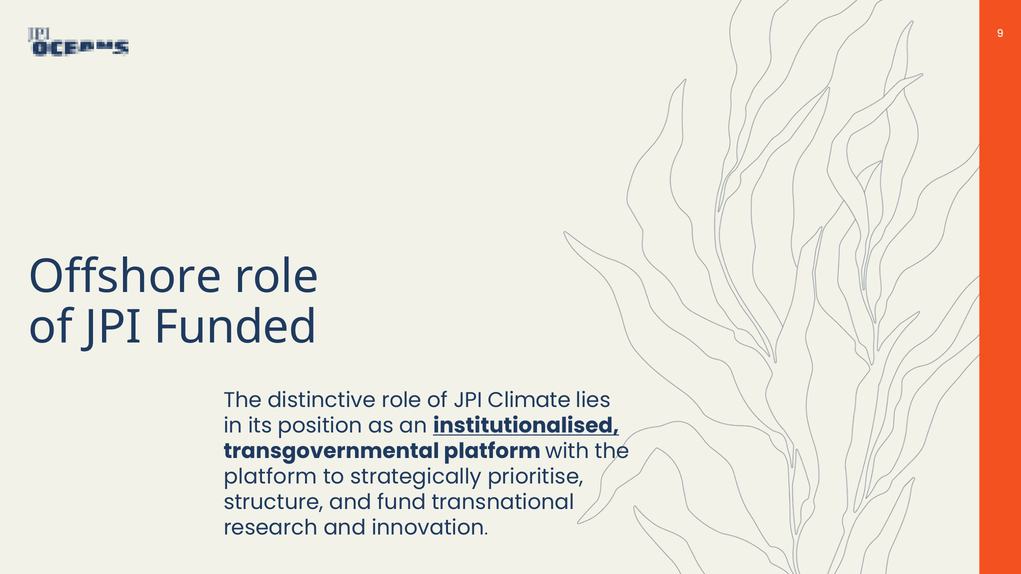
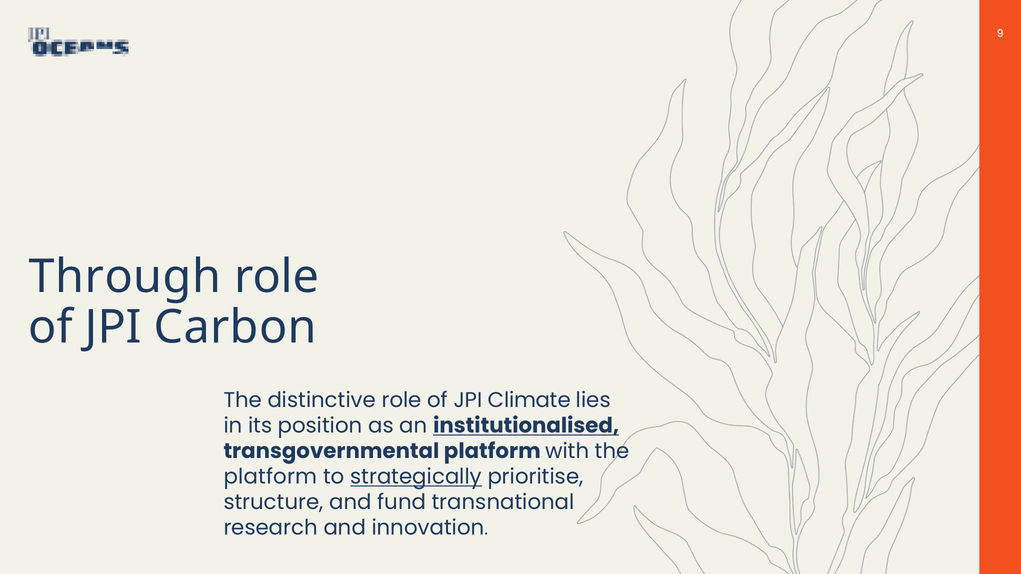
Offshore: Offshore -> Through (125, 277)
Funded: Funded -> Carbon (235, 327)
strategically underline: none -> present (416, 477)
